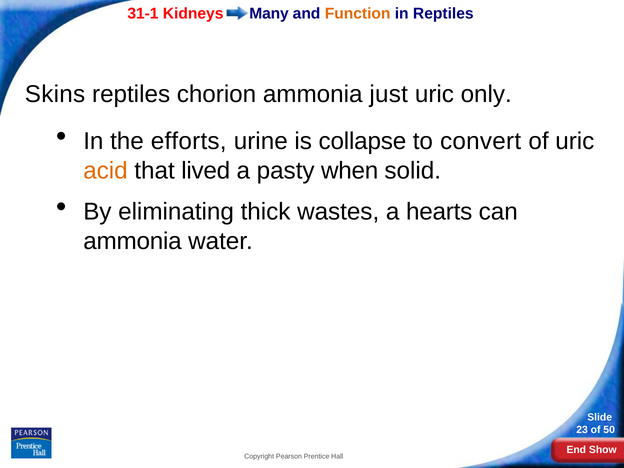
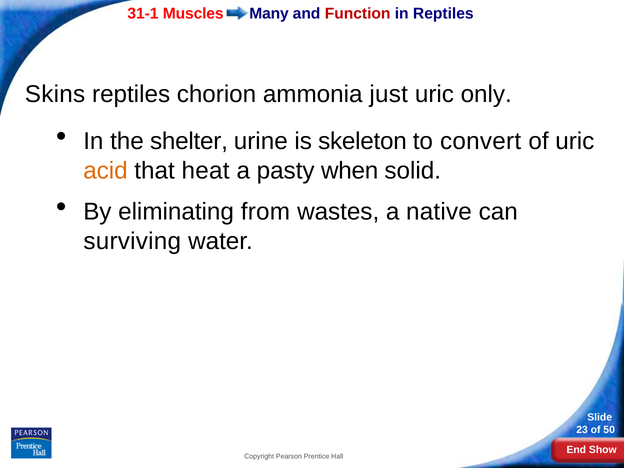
Kidneys: Kidneys -> Muscles (193, 13)
Function colour: orange -> red (358, 14)
efforts: efforts -> shelter (189, 141)
collapse: collapse -> skeleton (362, 141)
lived: lived -> heat (206, 171)
thick: thick -> from (265, 212)
hearts: hearts -> native (439, 212)
ammonia: ammonia -> surviving (132, 241)
